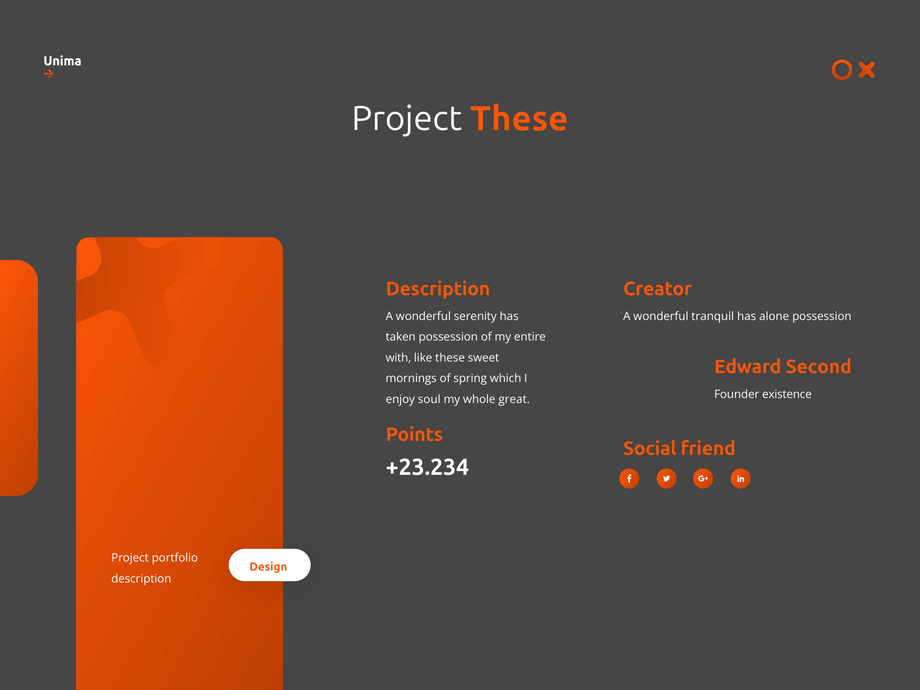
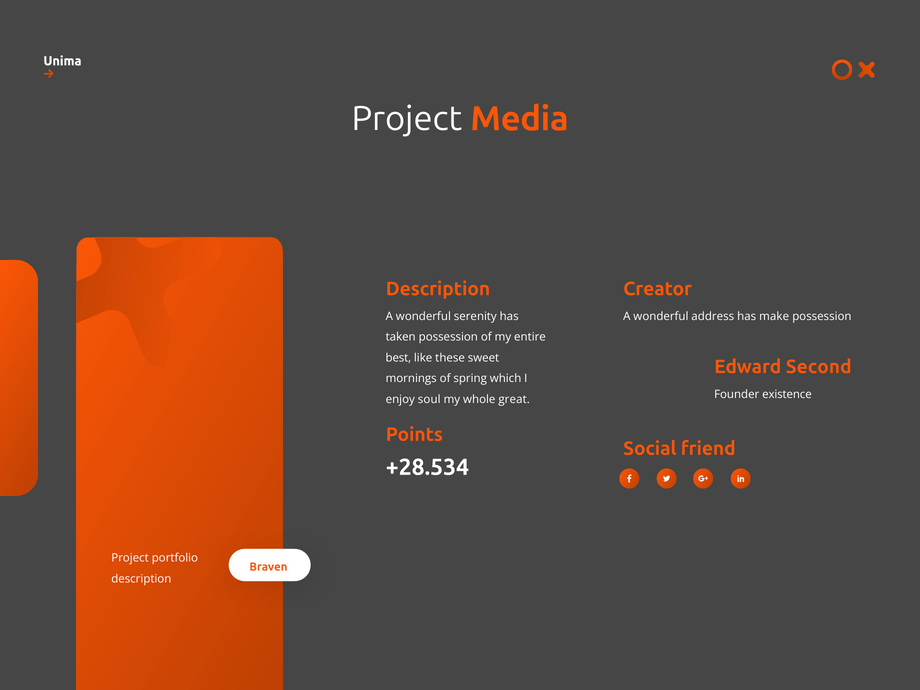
Project These: These -> Media (519, 119)
tranquil: tranquil -> address (713, 316)
alone: alone -> make (774, 316)
with: with -> best (398, 358)
+23.234: +23.234 -> +28.534 (427, 467)
Design: Design -> Braven (268, 567)
